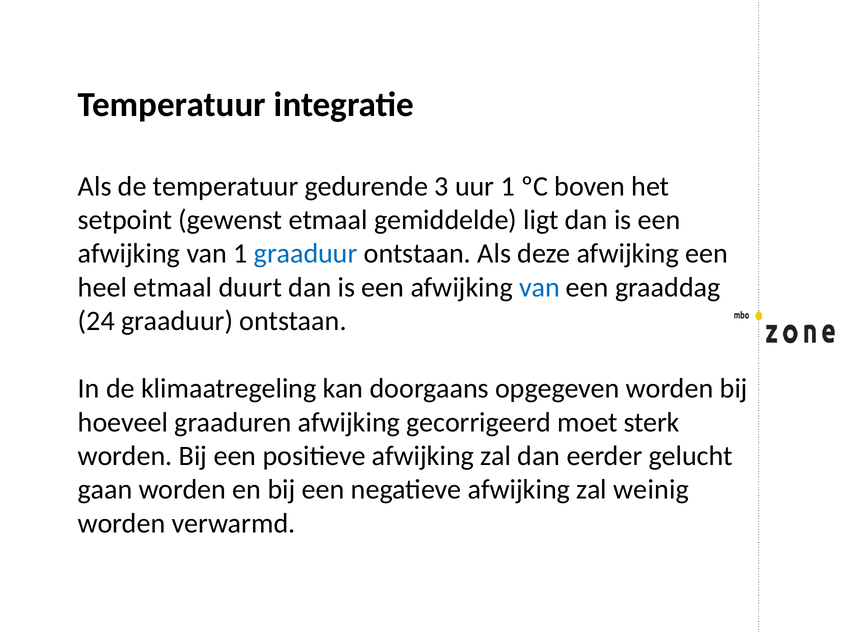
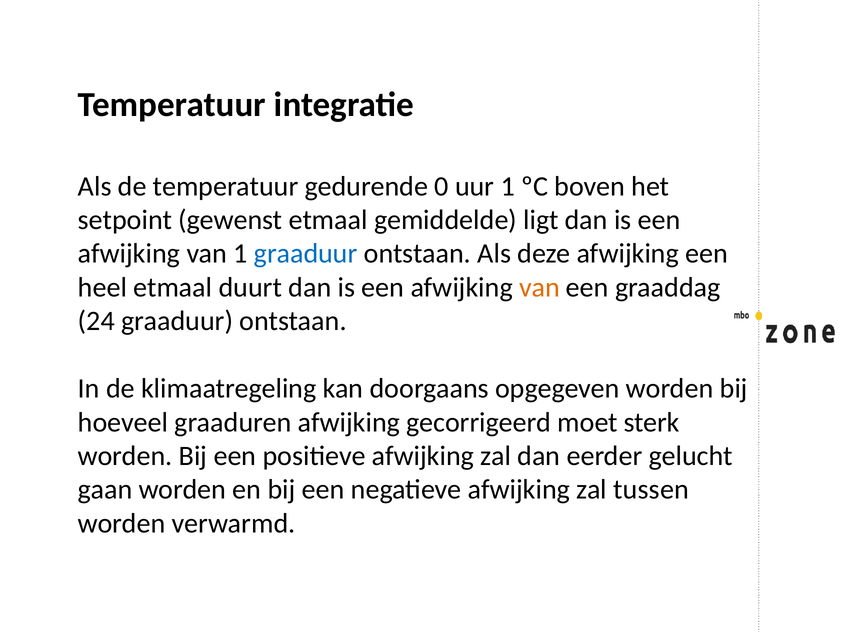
3: 3 -> 0 (441, 186)
van colour: blue -> orange (539, 288)
weinig: weinig -> tussen (651, 490)
